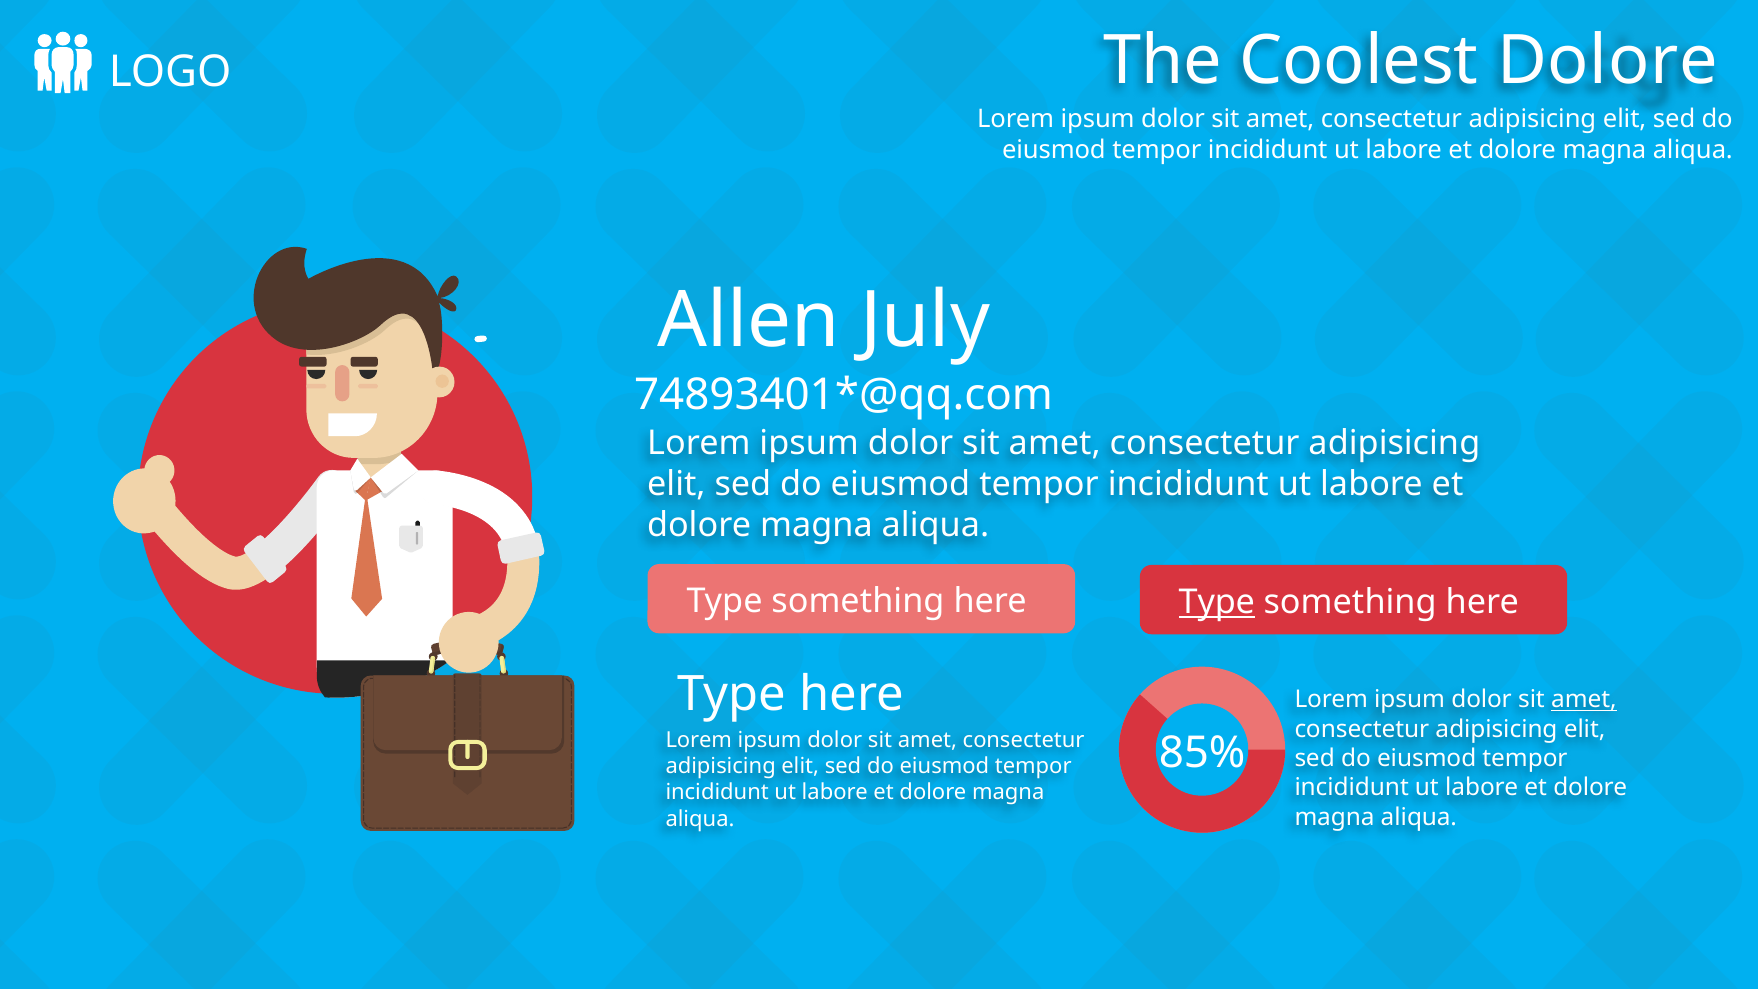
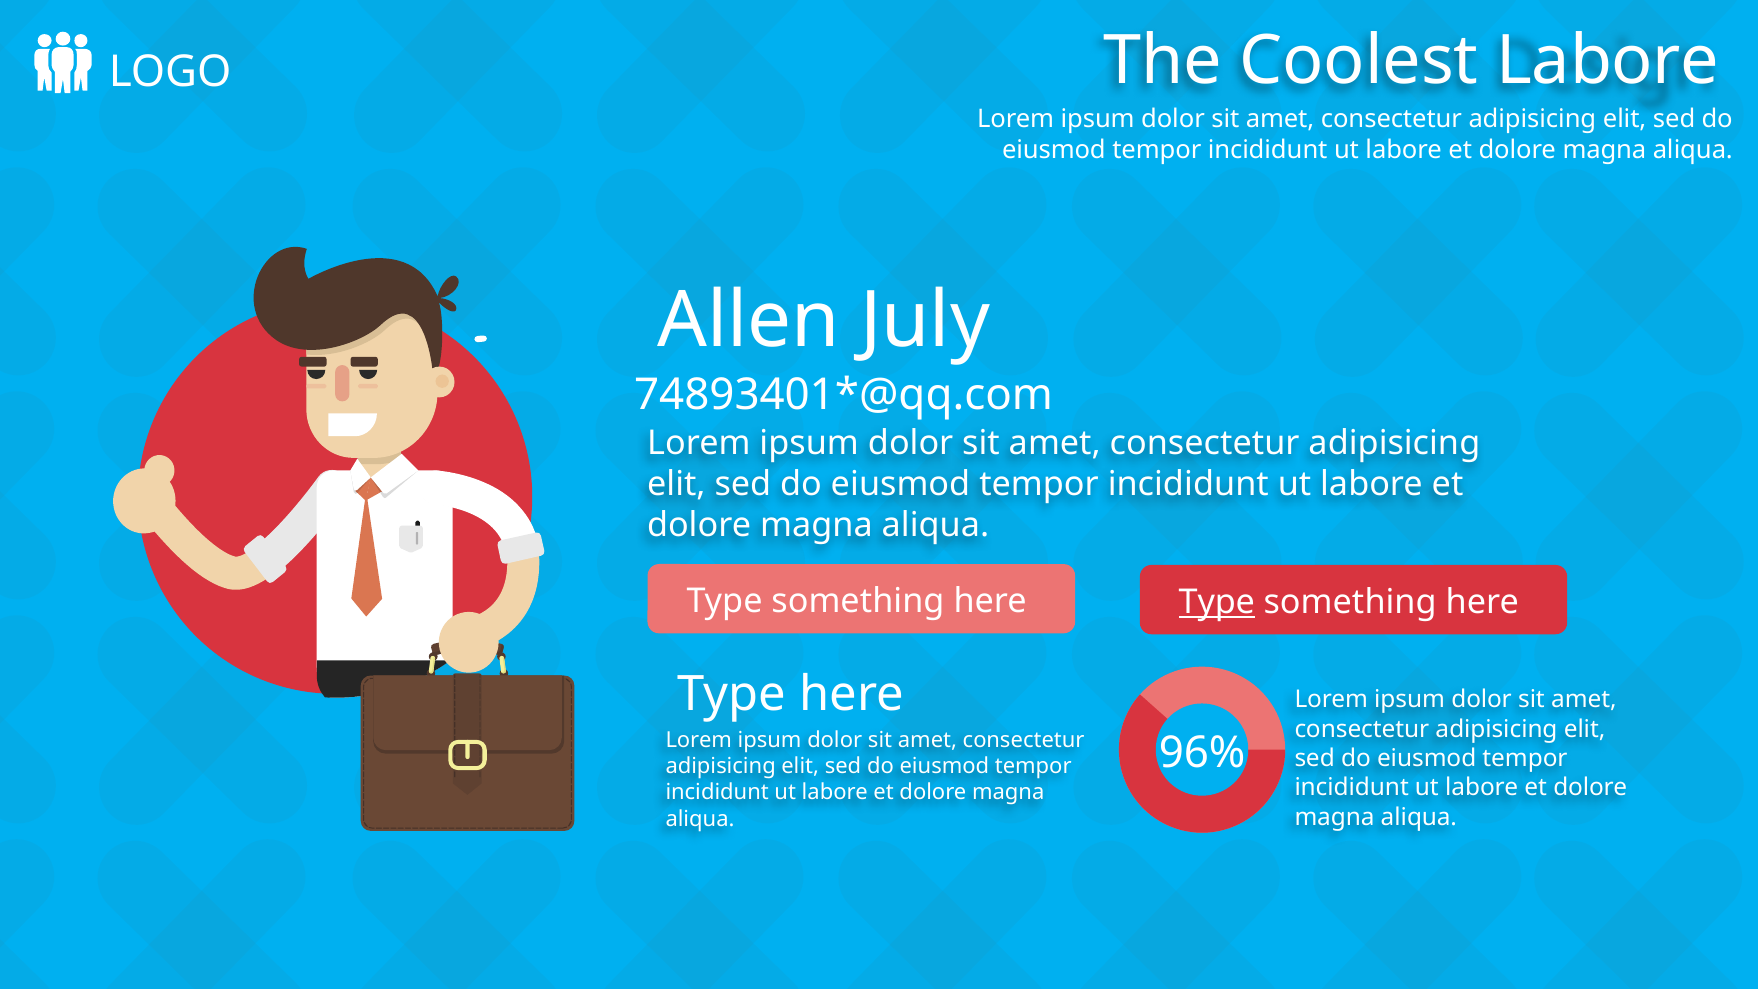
Coolest Dolore: Dolore -> Labore (1608, 60)
amet underline: present -> none (1584, 700)
85%: 85% -> 96% (1202, 753)
